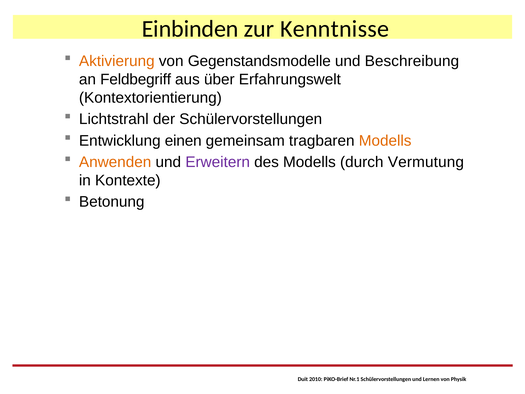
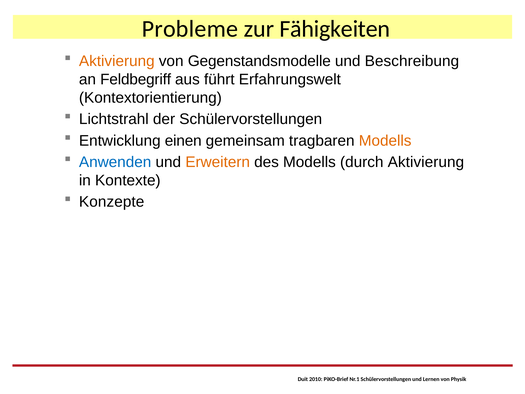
Einbinden: Einbinden -> Probleme (190, 29)
Kenntnisse: Kenntnisse -> Fähigkeiten (335, 29)
über: über -> führt (219, 79)
Anwenden colour: orange -> blue (115, 162)
Erweitern colour: purple -> orange (218, 162)
durch Vermutung: Vermutung -> Aktivierung (426, 162)
Betonung: Betonung -> Konzepte (112, 202)
